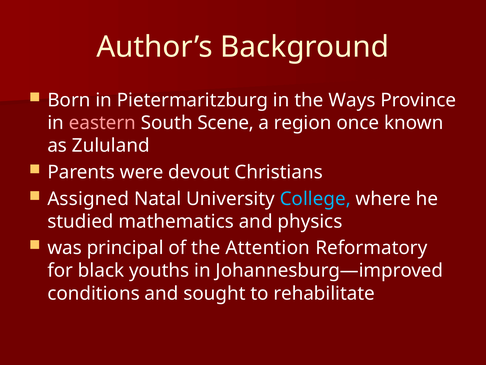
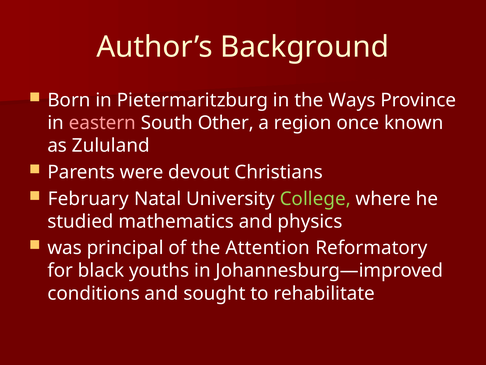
Scene: Scene -> Other (226, 123)
Assigned: Assigned -> February (88, 198)
College colour: light blue -> light green (315, 198)
